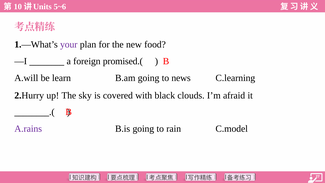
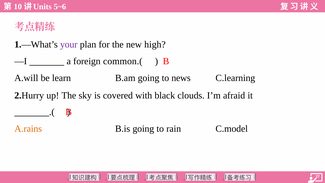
food: food -> high (155, 45)
promised.(: promised.( -> common.( (123, 61)
A.rains colour: purple -> orange (28, 128)
